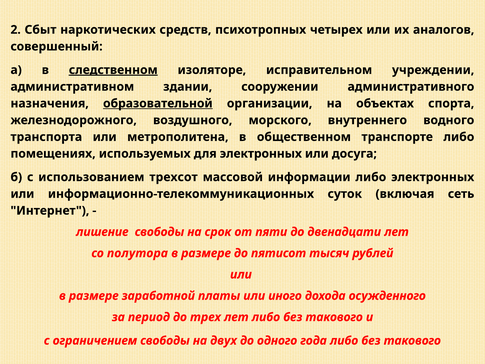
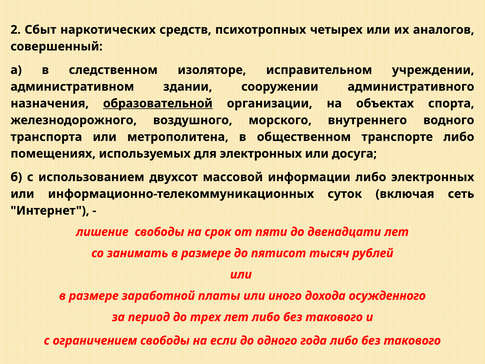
следственном underline: present -> none (113, 70)
трехсот: трехсот -> двухсот (174, 177)
полутора: полутора -> занимать (138, 253)
двух: двух -> если (224, 340)
